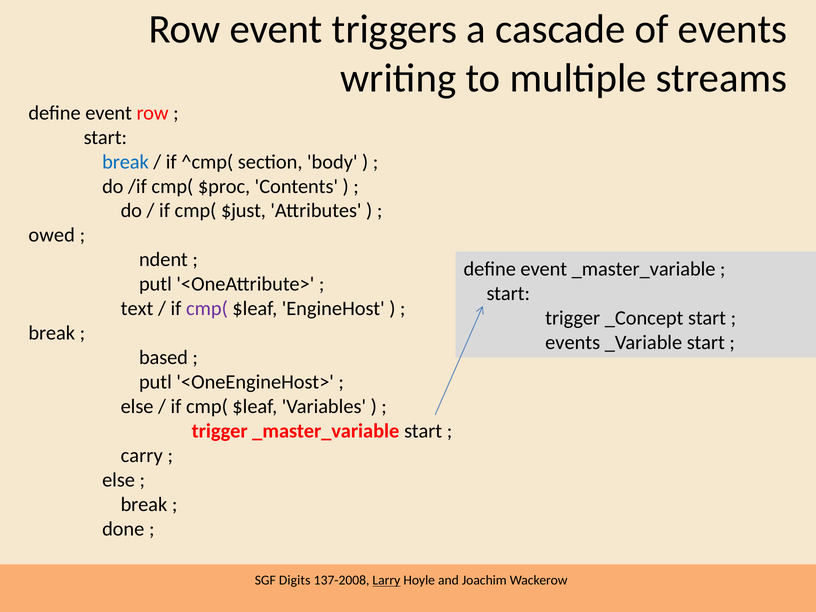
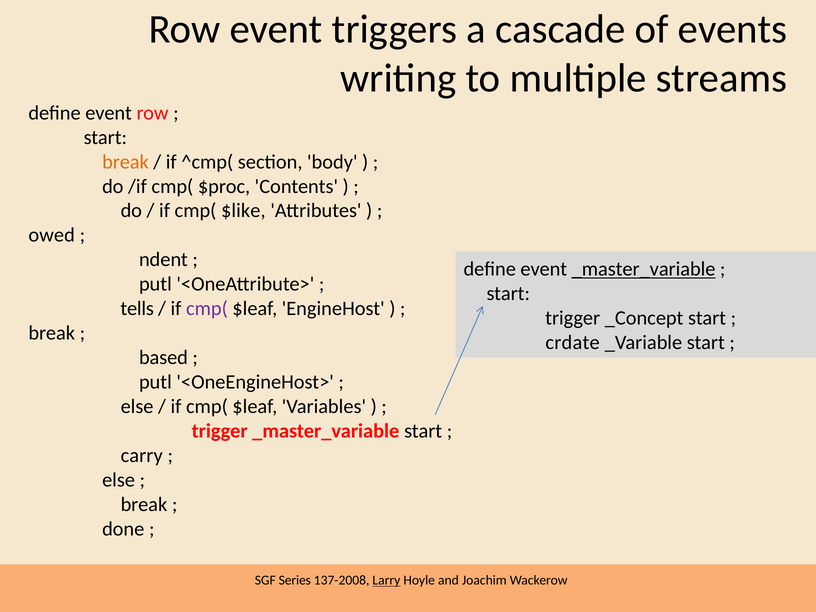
break colour: blue -> orange (125, 162)
$just: $just -> $like (243, 211)
_master_variable underline: none -> present (644, 269)
text: text -> tells (137, 309)
events: events -> crdate (573, 343)
Digits: Digits -> Series (295, 580)
